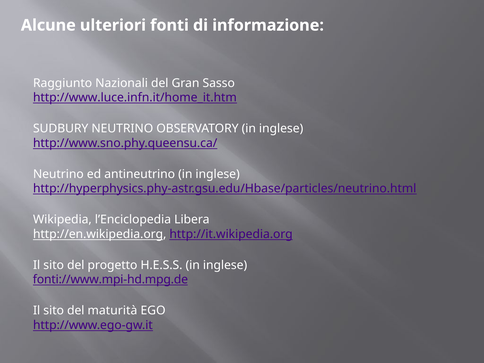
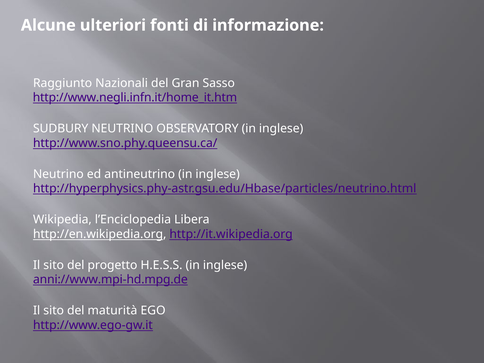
http://www.luce.infn.it/home_it.htm: http://www.luce.infn.it/home_it.htm -> http://www.negli.infn.it/home_it.htm (135, 98)
fonti://www.mpi-hd.mpg.de: fonti://www.mpi-hd.mpg.de -> anni://www.mpi-hd.mpg.de (110, 280)
